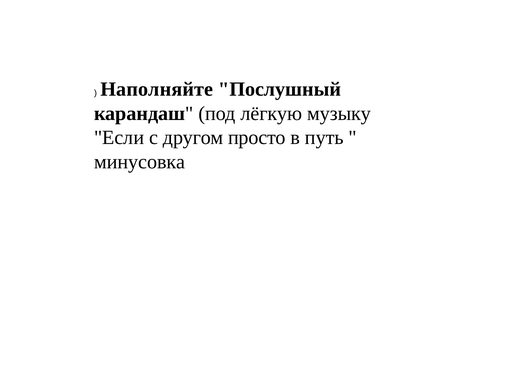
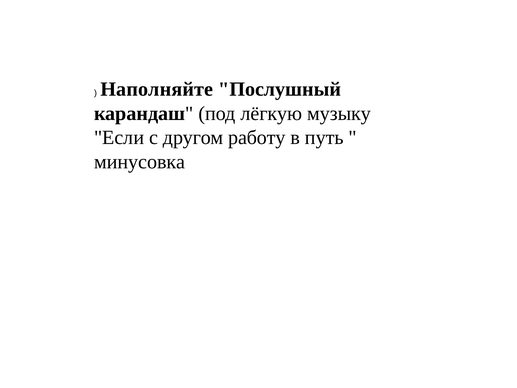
просто: просто -> работу (257, 137)
